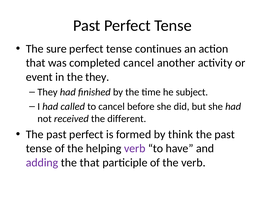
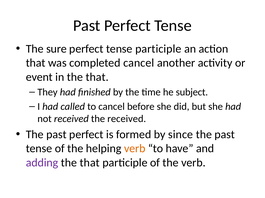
tense continues: continues -> participle (158, 49)
in the they: they -> that (97, 77)
the different: different -> received (127, 119)
think: think -> since (181, 135)
verb colour: purple -> orange (135, 149)
